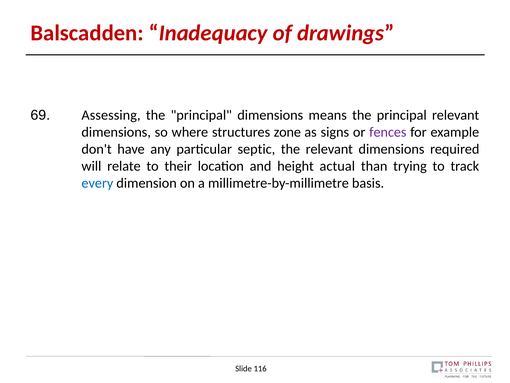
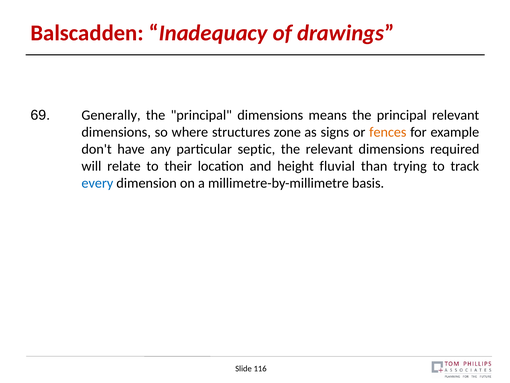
Assessing: Assessing -> Generally (111, 115)
fences colour: purple -> orange (388, 132)
actual: actual -> fluvial (337, 166)
